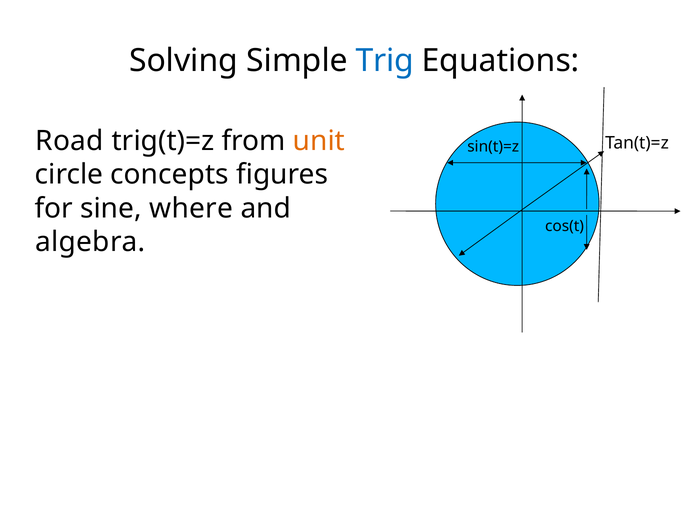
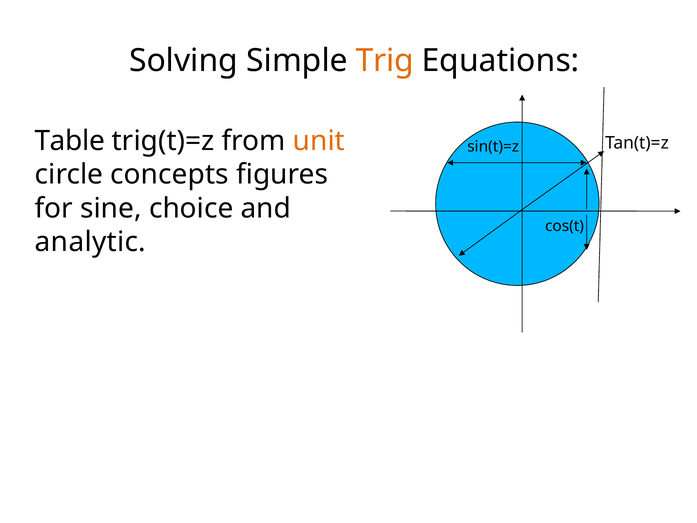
Trig colour: blue -> orange (385, 61)
Road: Road -> Table (70, 141)
where: where -> choice (191, 208)
algebra: algebra -> analytic (90, 242)
